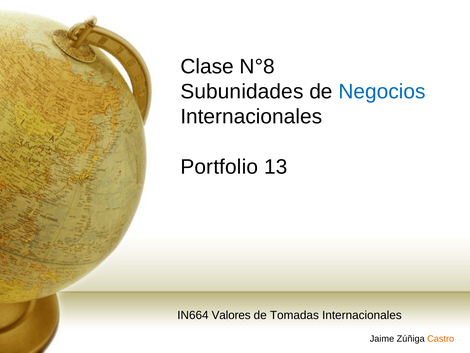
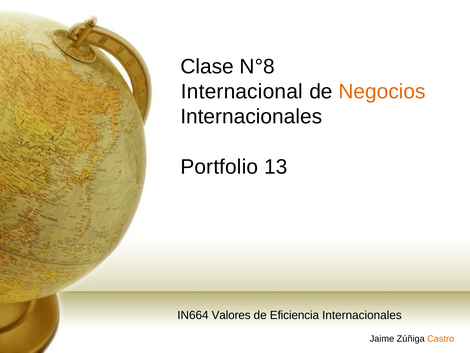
Subunidades: Subunidades -> Internacional (242, 92)
Negocios colour: blue -> orange (382, 92)
Tomadas: Tomadas -> Eficiencia (294, 315)
